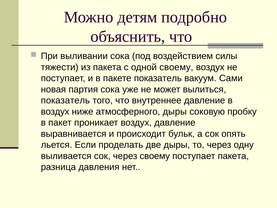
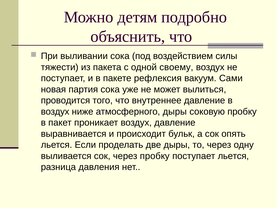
пакете показатель: показатель -> рефлексия (158, 78)
показатель: показатель -> проводится (65, 100)
через своему: своему -> пробку (155, 156)
поступает пакета: пакета -> льется (233, 156)
